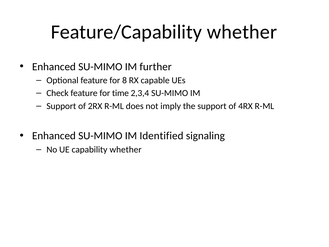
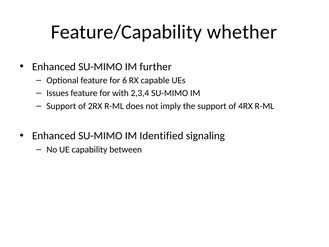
8: 8 -> 6 (125, 80)
Check: Check -> Issues (58, 93)
time: time -> with (120, 93)
capability whether: whether -> between (126, 149)
